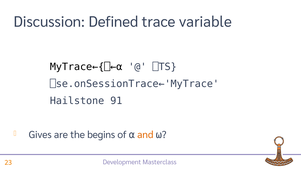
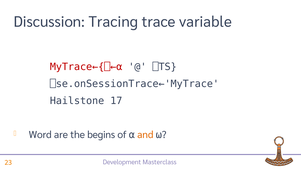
Defined: Defined -> Tracing (113, 22)
MyTrace←{⎕←⍺ colour: black -> red (86, 67)
91: 91 -> 17 (116, 101)
Gives: Gives -> Word (40, 135)
